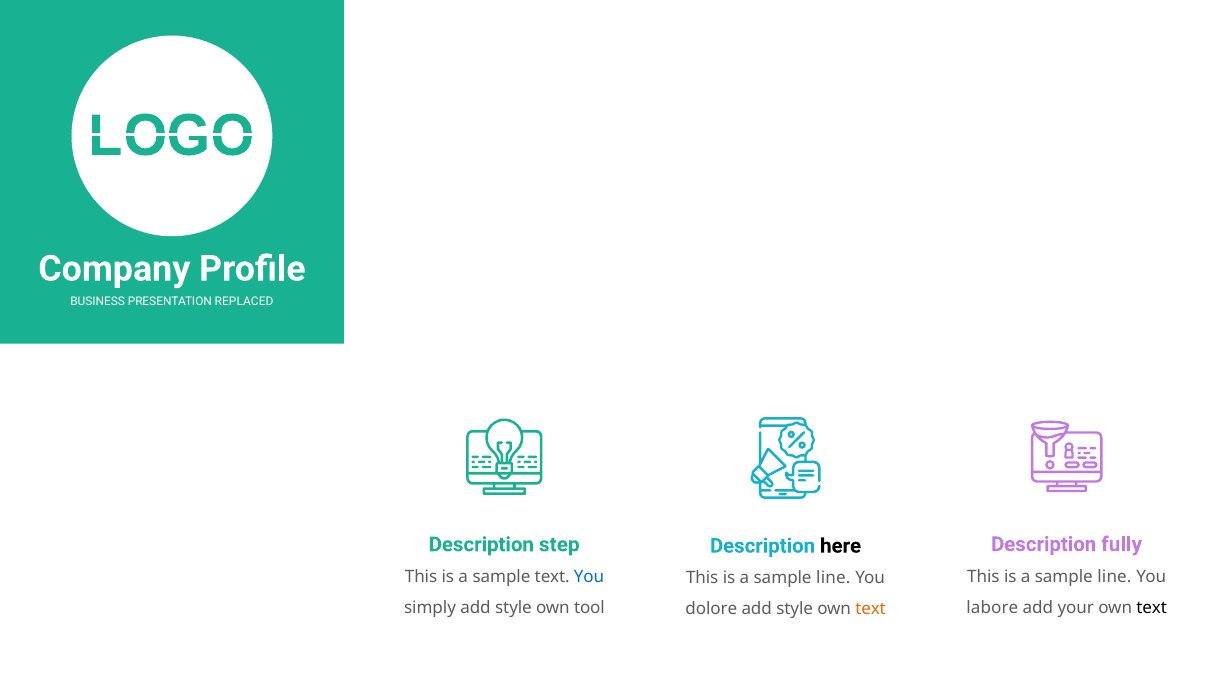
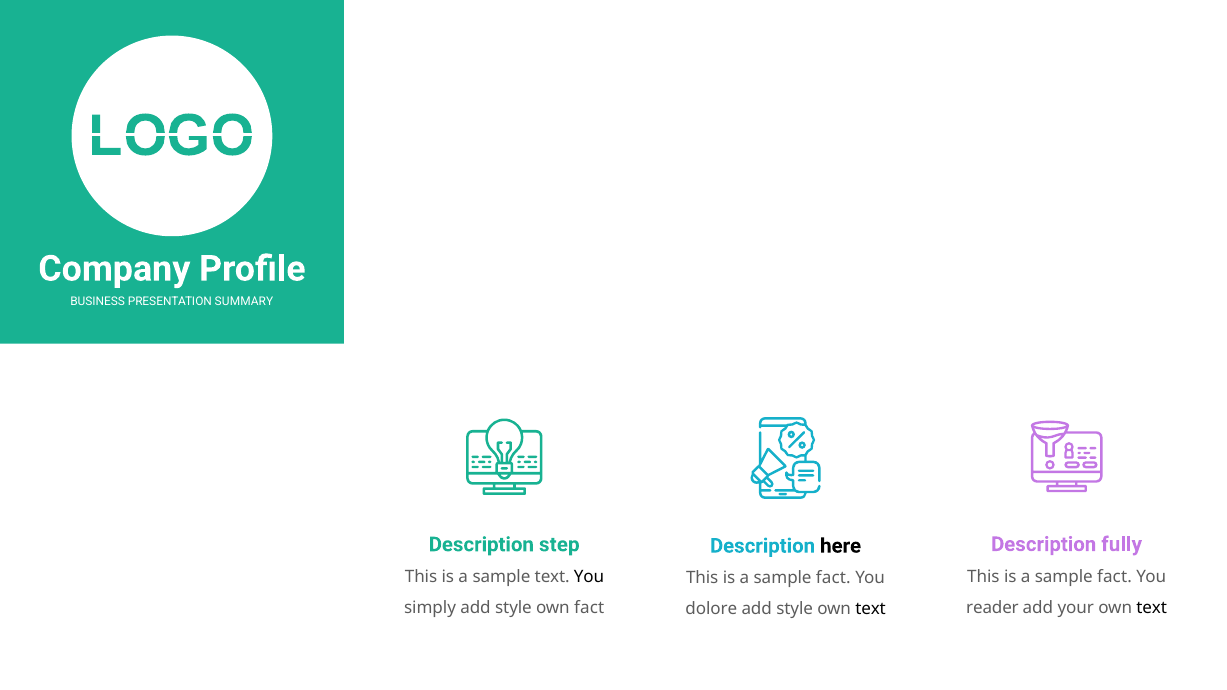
REPLACED: REPLACED -> SUMMARY (244, 302)
line: line -> fact (1114, 577)
You colour: blue -> black (589, 577)
line: line -> fact (833, 579)
labore: labore -> reader (992, 608)
own tool: tool -> fact (589, 608)
text colour: orange -> black (871, 609)
